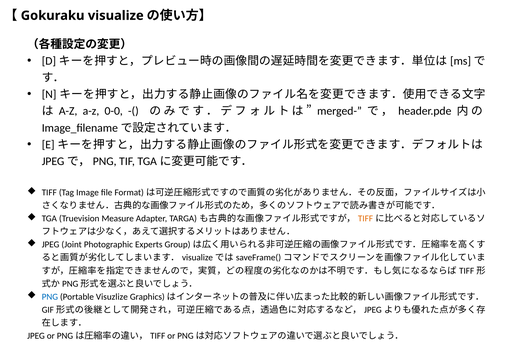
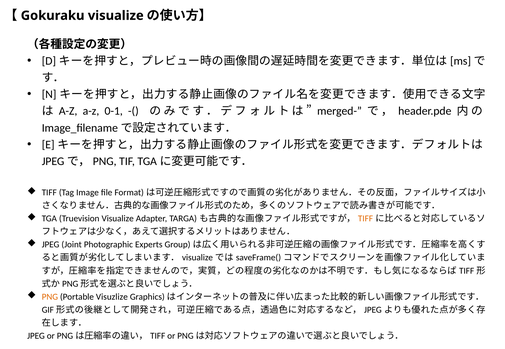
0-0: 0-0 -> 0-1 (114, 111)
Truevision Measure: Measure -> Visualize (118, 219)
PNG colour: blue -> orange (50, 297)
